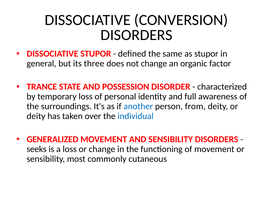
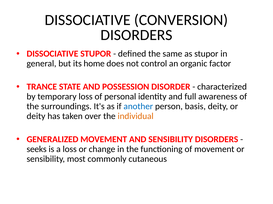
three: three -> home (94, 64)
not change: change -> control (154, 64)
from: from -> basis (195, 107)
individual colour: blue -> orange (136, 117)
